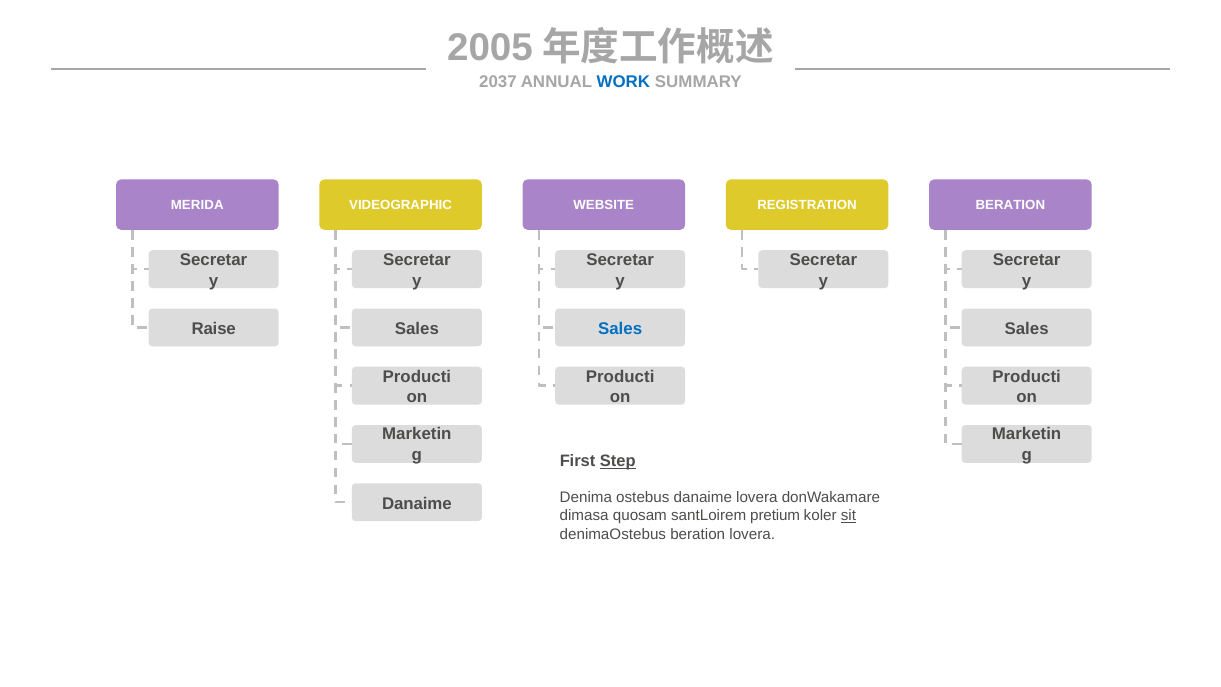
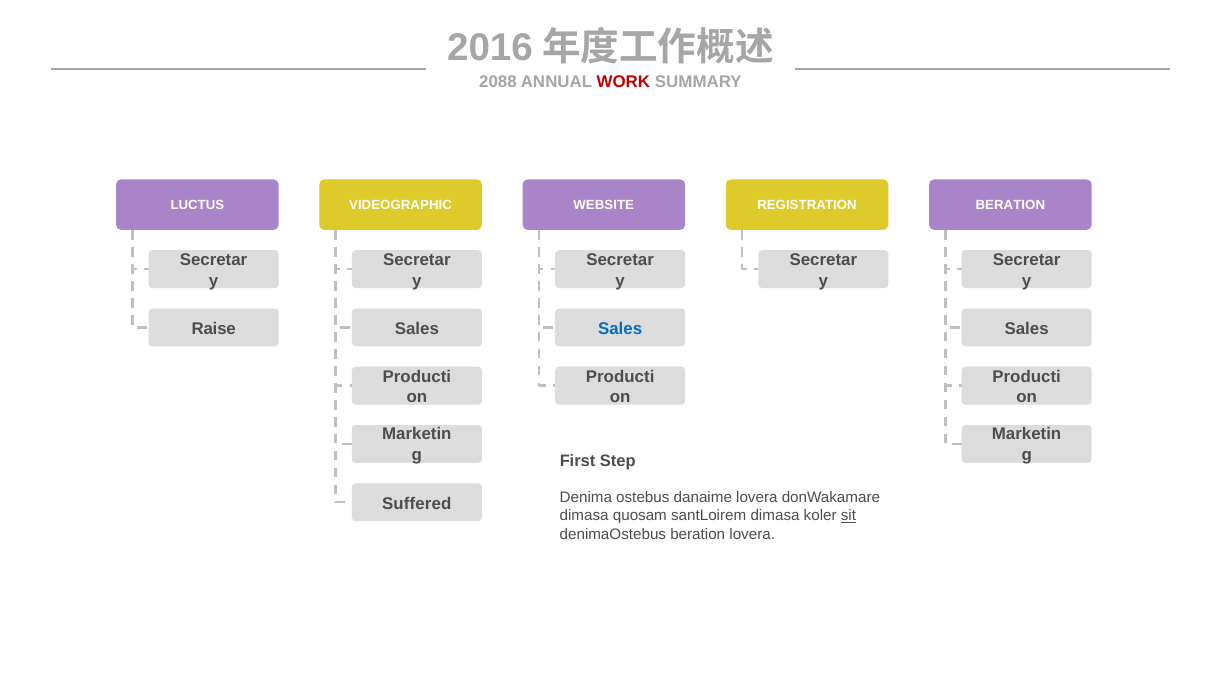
2005: 2005 -> 2016 (490, 48)
2037: 2037 -> 2088 (498, 82)
WORK colour: blue -> red (623, 82)
MERIDA: MERIDA -> LUCTUS (197, 205)
Step underline: present -> none (618, 461)
Danaime: Danaime -> Suffered (417, 504)
santLoirem pretium: pretium -> dimasa (775, 516)
